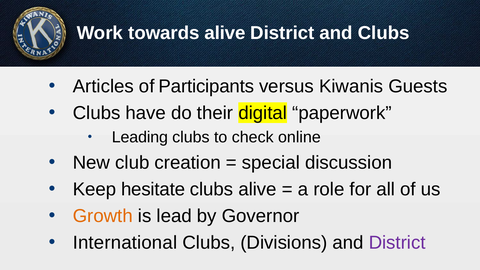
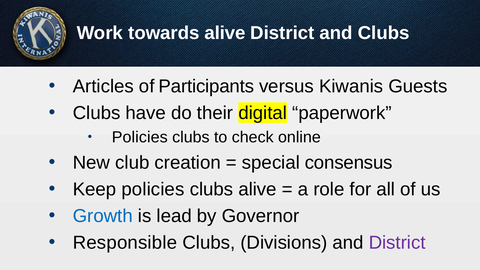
Leading: Leading -> Policies (140, 137)
discussion: discussion -> consensus (349, 163)
Keep hesitate: hesitate -> policies (153, 189)
Growth colour: orange -> blue (103, 216)
International: International -> Responsible (125, 243)
